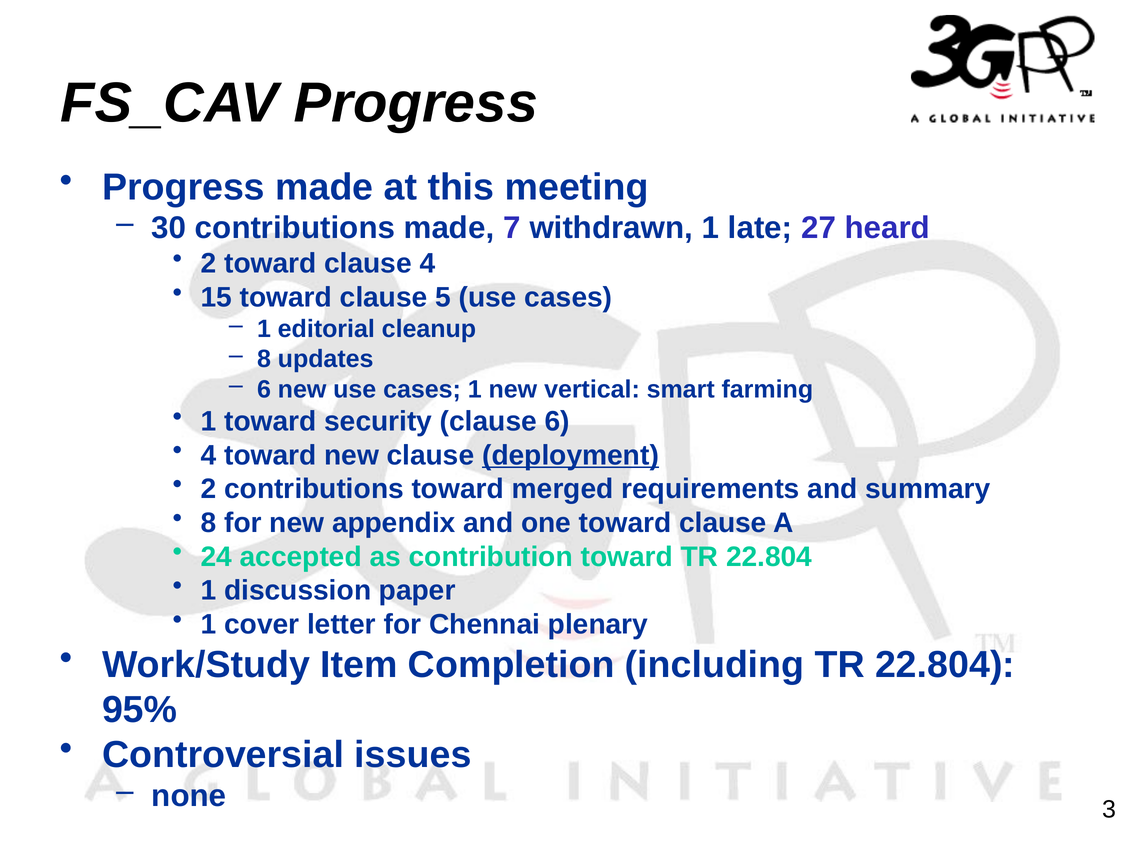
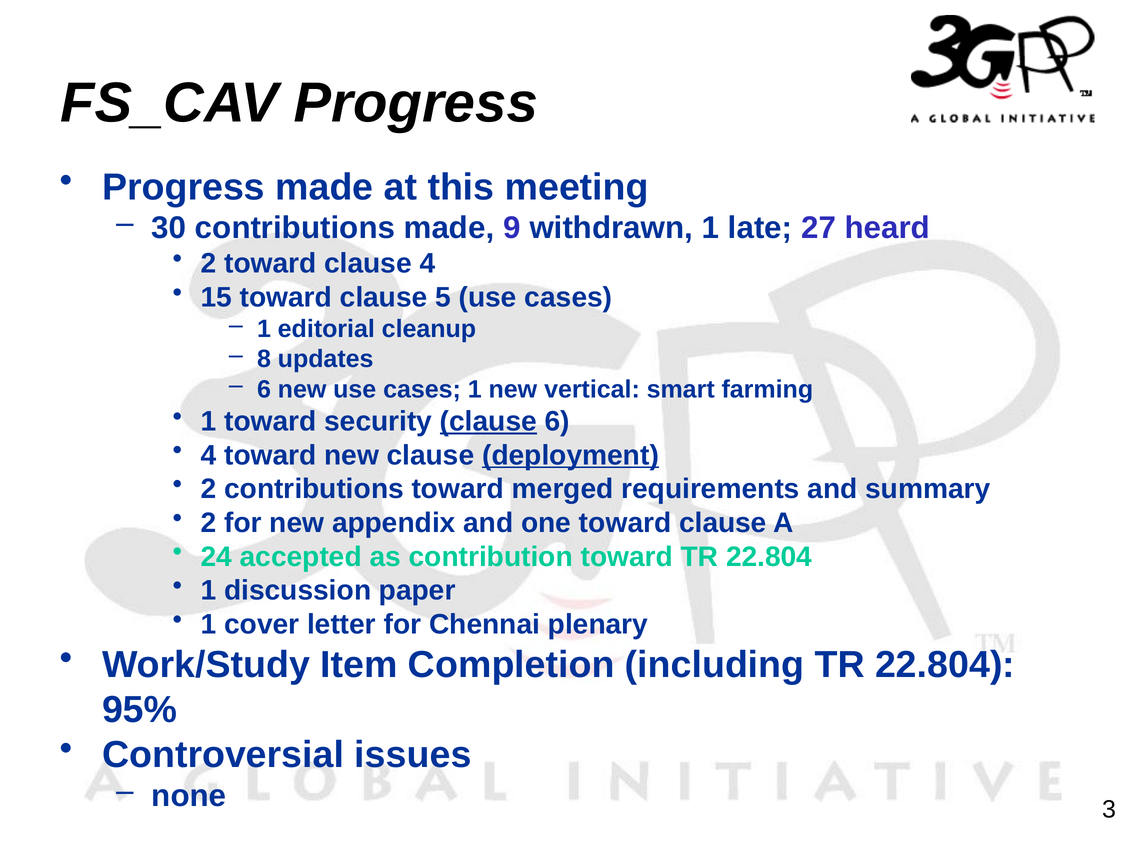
7: 7 -> 9 (512, 228)
clause underline: none -> present (488, 421)
8: 8 -> 2 (209, 522)
